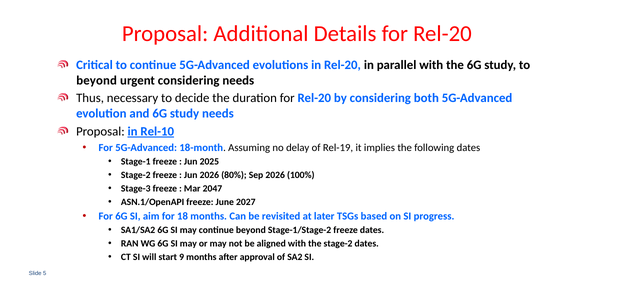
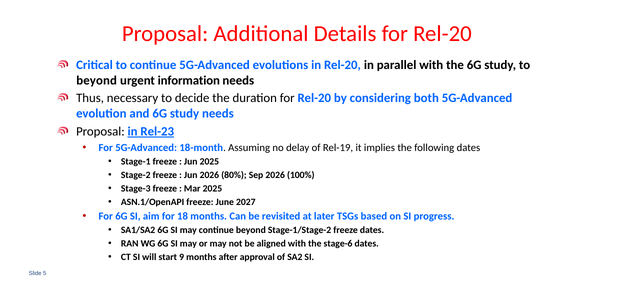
urgent considering: considering -> information (189, 80)
Rel-10: Rel-10 -> Rel-23 (157, 132)
Mar 2047: 2047 -> 2025 (212, 189)
the stage-2: stage-2 -> stage-6 (338, 244)
